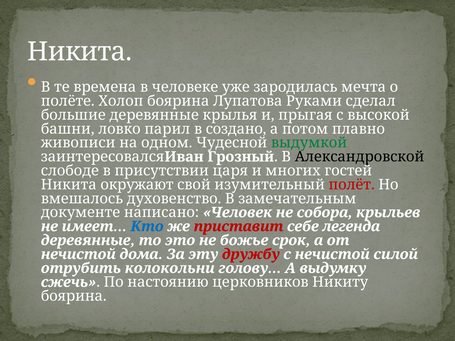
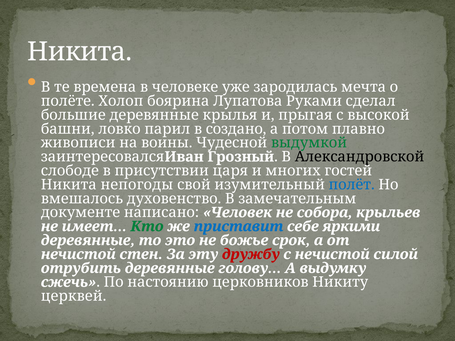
одном: одном -> воины (167, 143)
окружают: окружают -> непогоды (137, 185)
полёт colour: red -> blue (352, 185)
Кто colour: blue -> green (147, 227)
приставит colour: red -> blue (238, 227)
легенда: легенда -> яркими (351, 227)
дома: дома -> стен (141, 254)
отрубить колокольни: колокольни -> деревянные (170, 268)
боярина: боярина -> церквей (74, 296)
